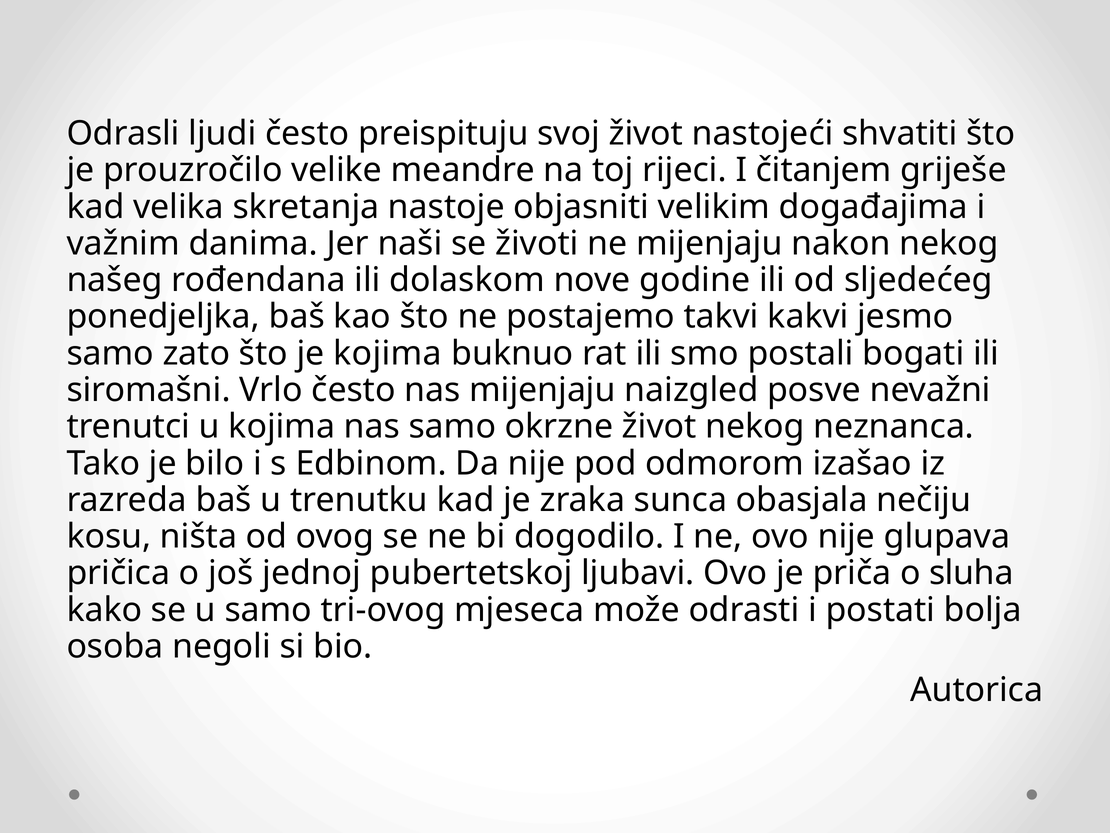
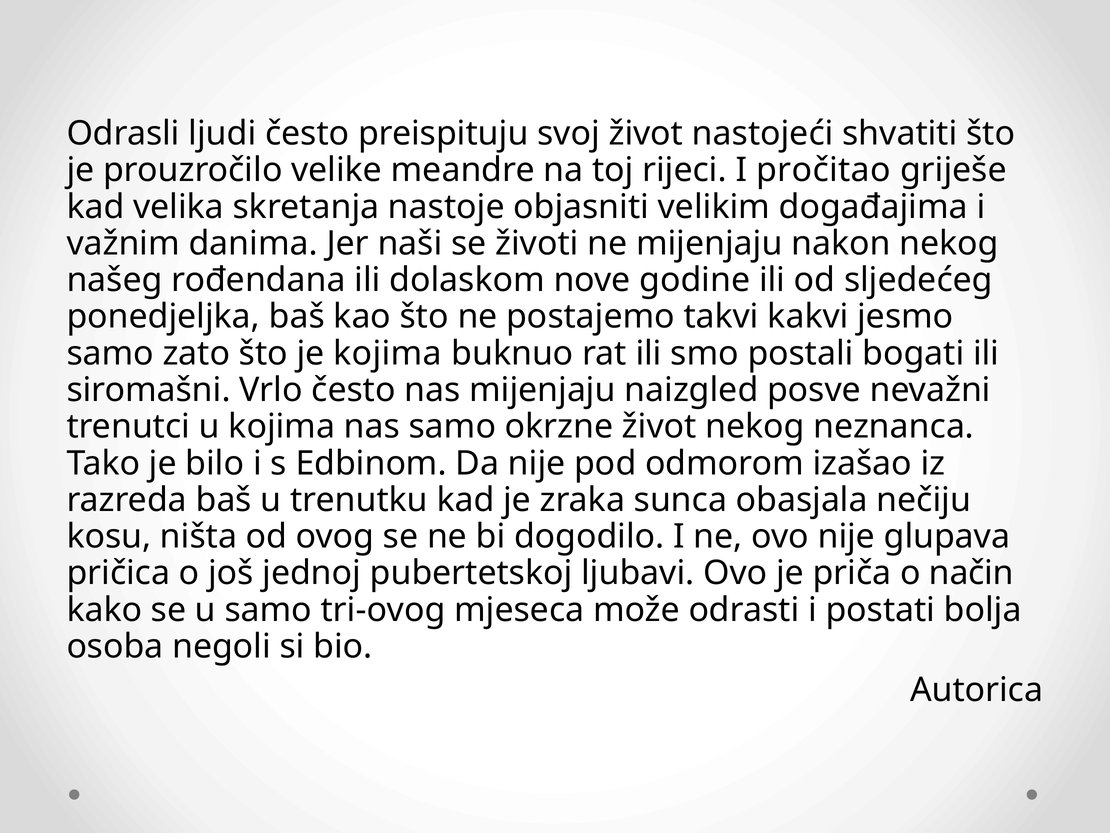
čitanjem: čitanjem -> pročitao (823, 170)
sluha: sluha -> način (971, 573)
